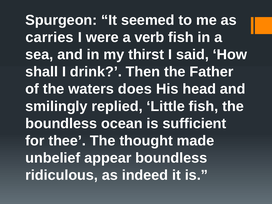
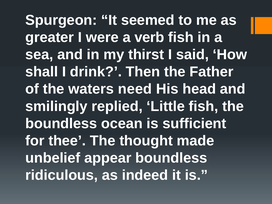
carries: carries -> greater (50, 37)
does: does -> need (135, 89)
